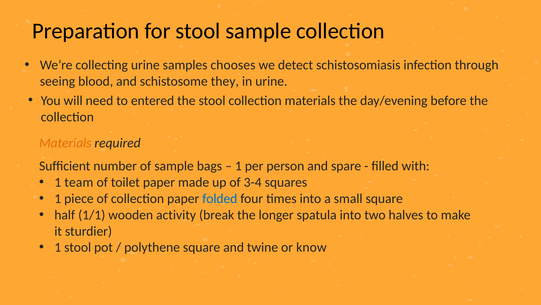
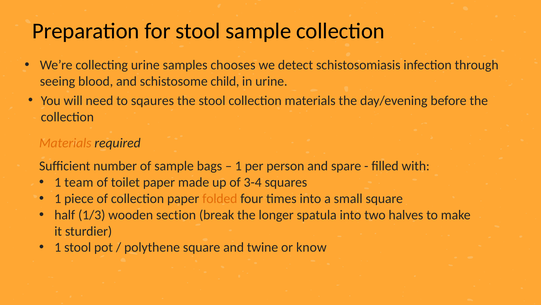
they: they -> child (225, 81)
entered: entered -> sqaures (152, 100)
folded colour: blue -> orange (220, 198)
1/1: 1/1 -> 1/3 (92, 214)
activity: activity -> section (176, 214)
